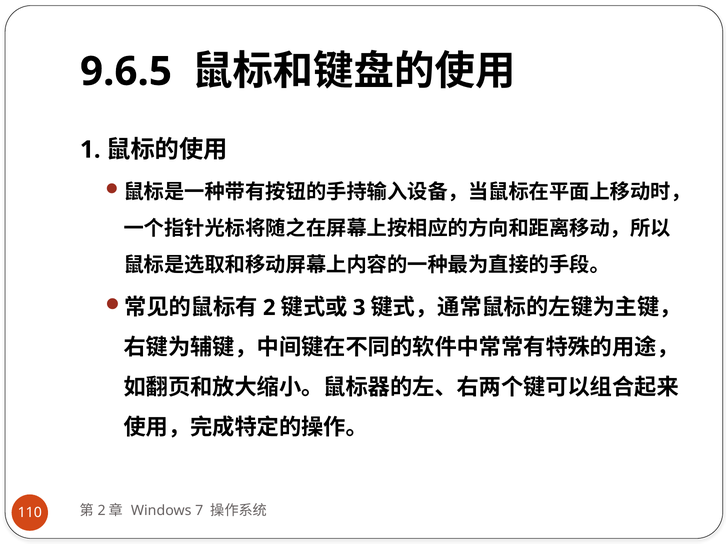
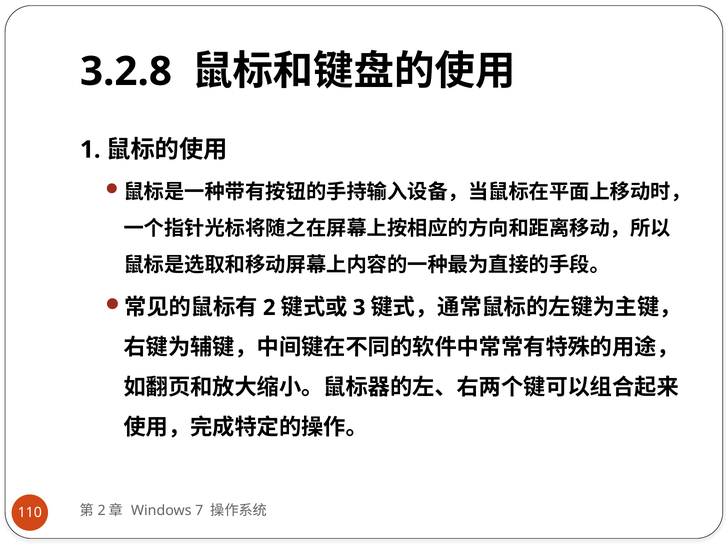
9.6.5: 9.6.5 -> 3.2.8 (126, 72)
